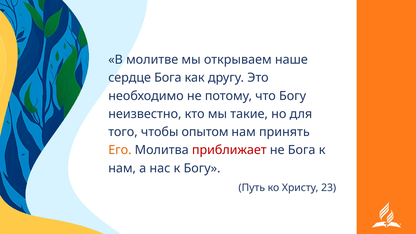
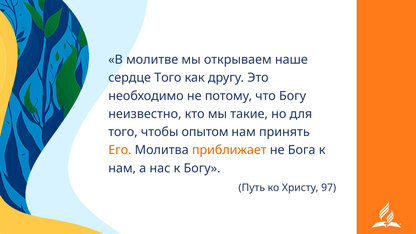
сердце Бога: Бога -> Того (168, 78)
приближает colour: red -> orange (229, 150)
23: 23 -> 97 (329, 188)
